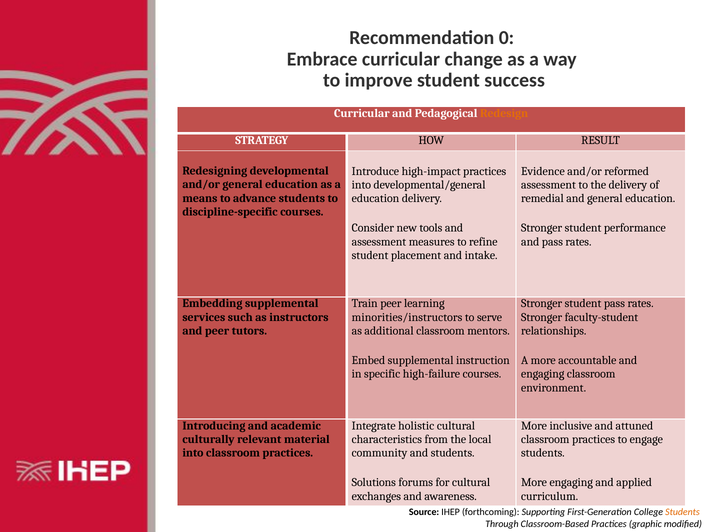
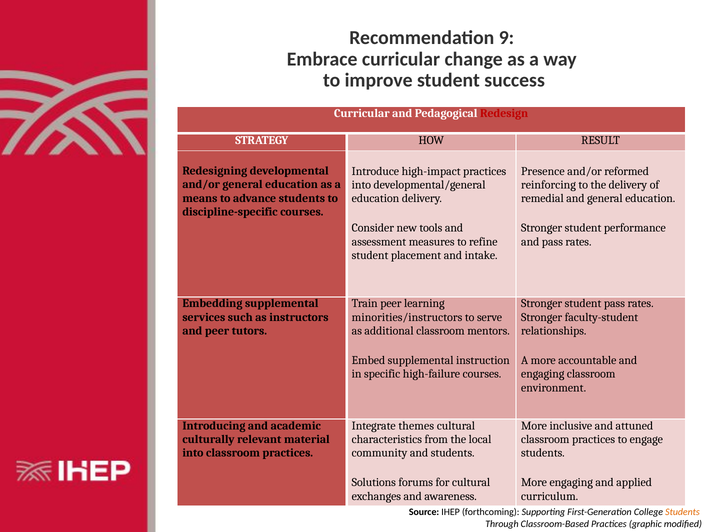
0: 0 -> 9 (506, 38)
Redesign colour: orange -> red (504, 113)
Evidence: Evidence -> Presence (543, 171)
assessment: assessment -> reinforcing (548, 185)
holistic: holistic -> themes (416, 425)
